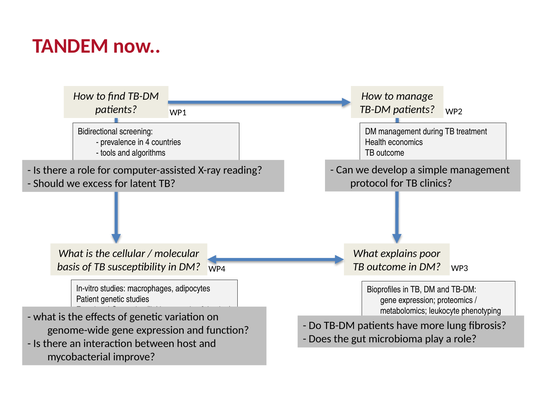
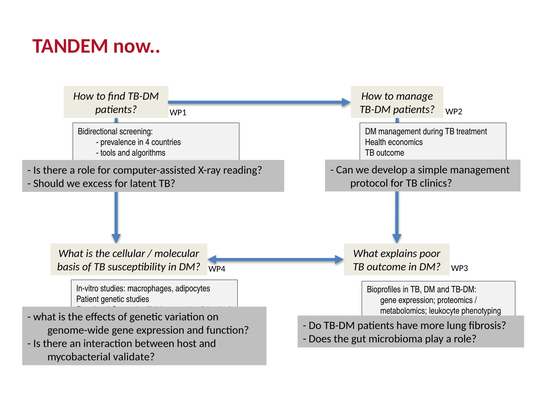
improve: improve -> validate (134, 356)
